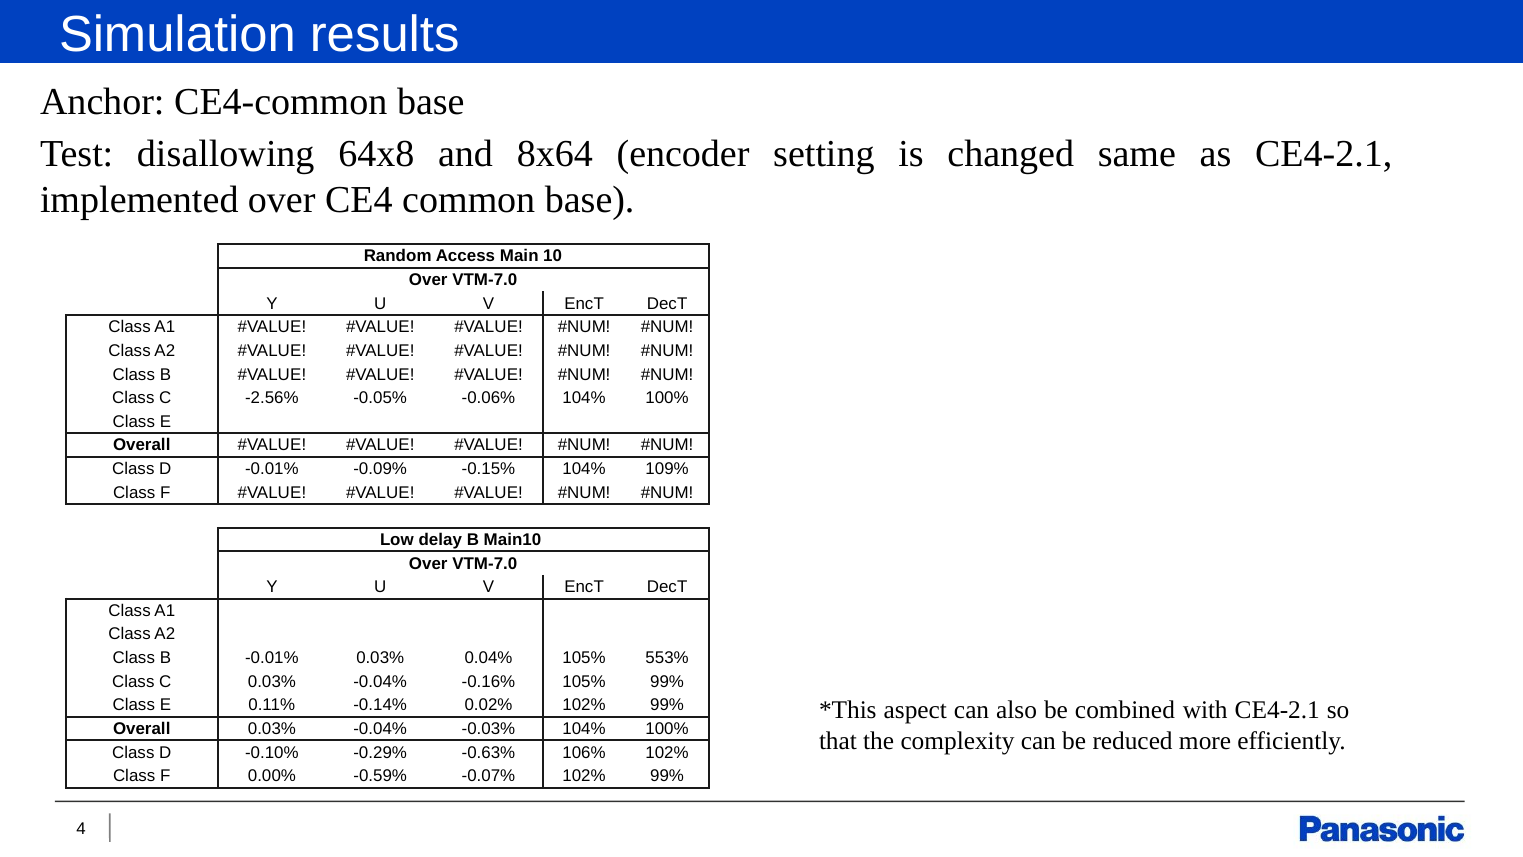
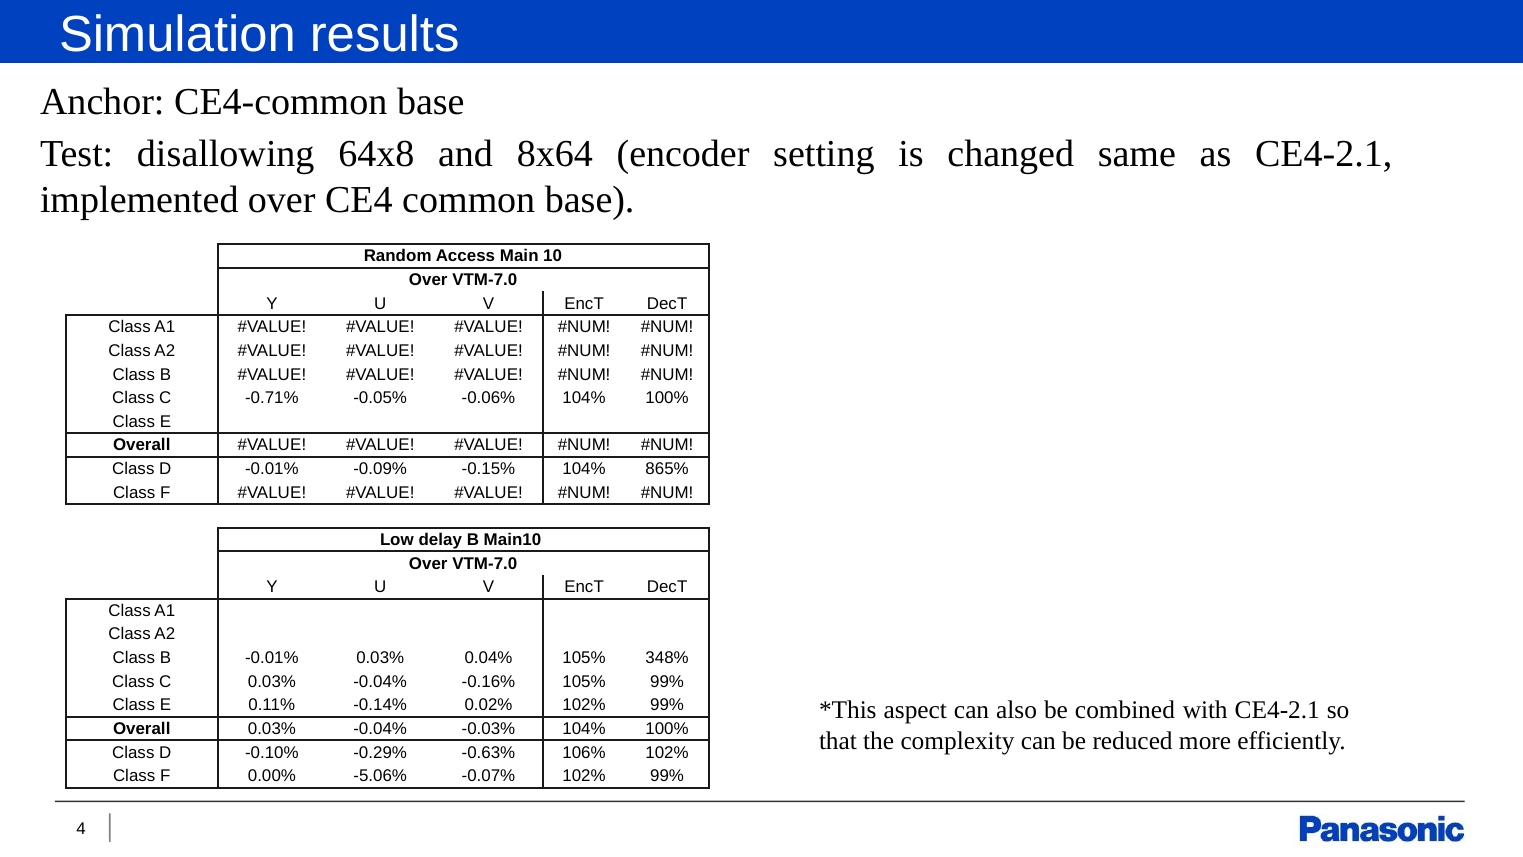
-2.56%: -2.56% -> -0.71% (272, 398)
109%: 109% -> 865% (667, 469)
553%: 553% -> 348% (667, 658)
-0.59%: -0.59% -> -5.06% (380, 776)
